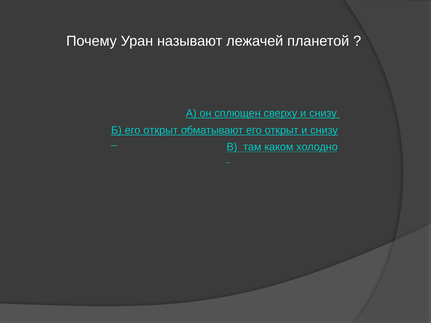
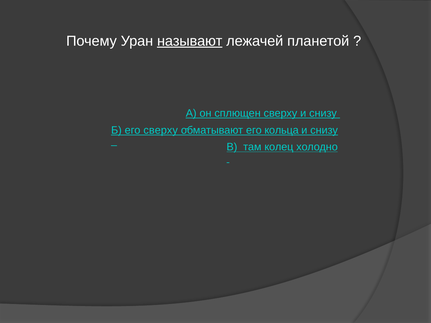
называют underline: none -> present (190, 41)
Б его открыт: открыт -> сверху (161, 130)
обматывают его открыт: открыт -> кольца (282, 130)
каком: каком -> колец (279, 147)
